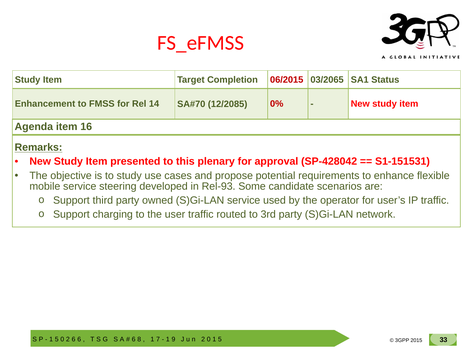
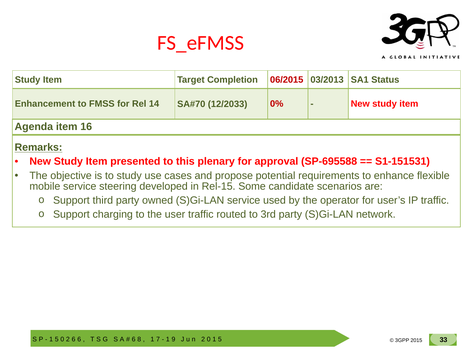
03/2065: 03/2065 -> 03/2013 (327, 80)
12/2085: 12/2085 -> 12/2033 (228, 104)
SP-428042: SP-428042 -> SP-695588 (329, 161)
Rel-93: Rel-93 -> Rel-15 (219, 186)
